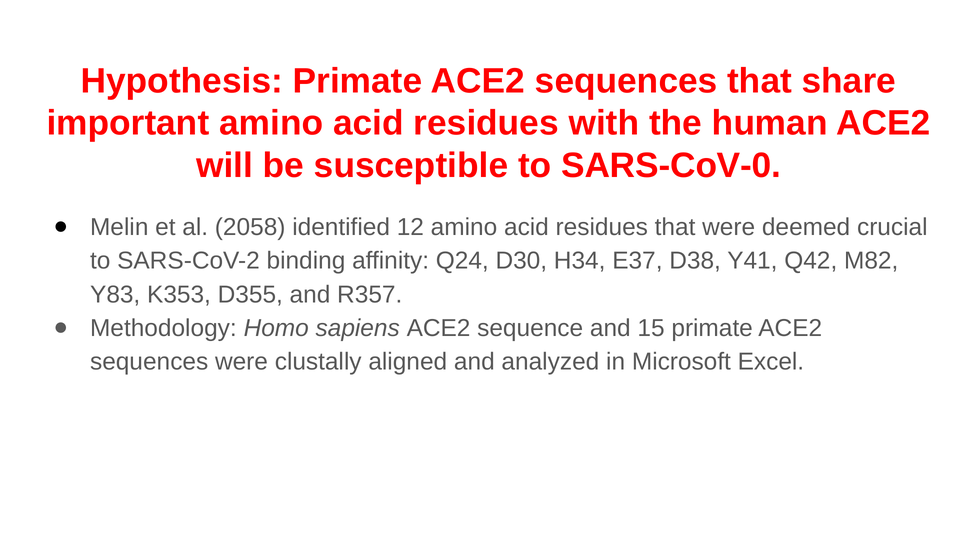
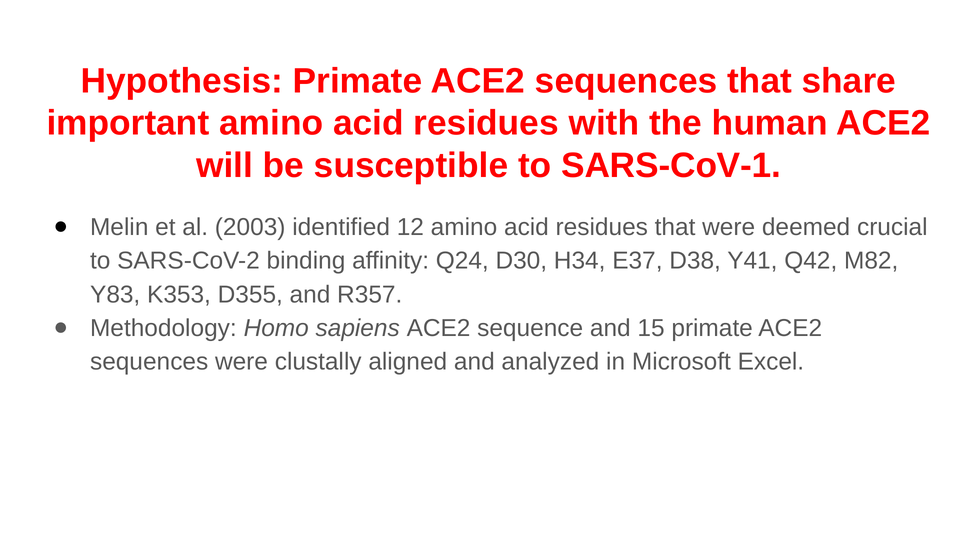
SARS-CoV-0: SARS-CoV-0 -> SARS-CoV-1 (671, 166)
2058: 2058 -> 2003 (250, 227)
